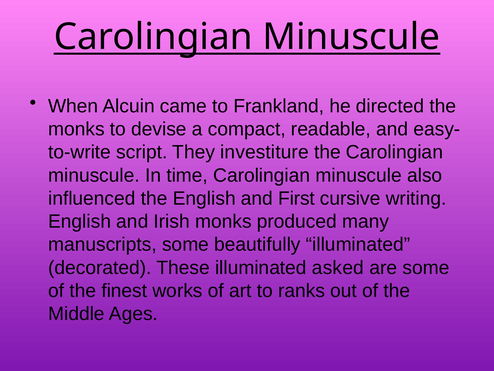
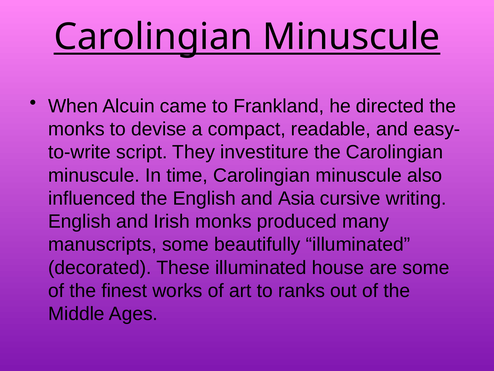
First: First -> Asia (296, 198)
asked: asked -> house (338, 267)
